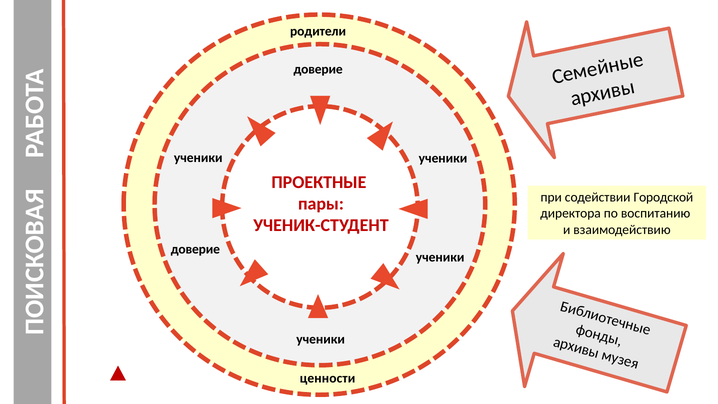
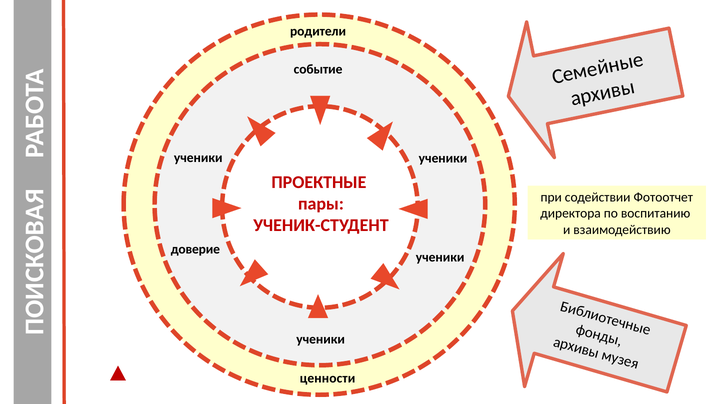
доверие: доверие -> событие (318, 69)
Городской: Городской -> Фотоотчет (663, 197)
